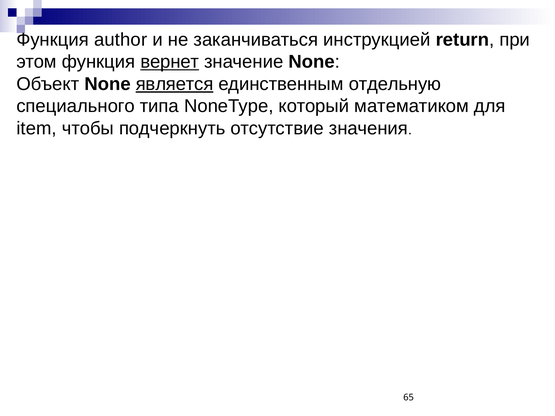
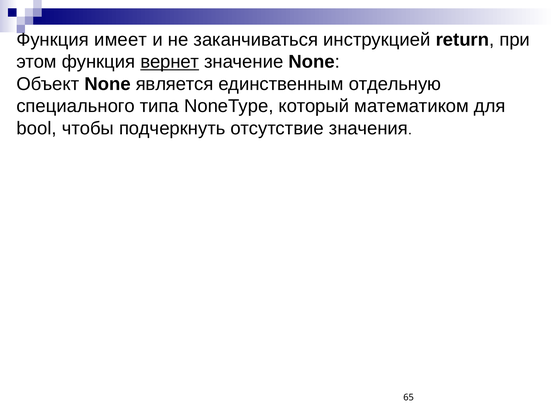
author: author -> имеет (121, 40)
является underline: present -> none (175, 84)
item: item -> bool (36, 128)
